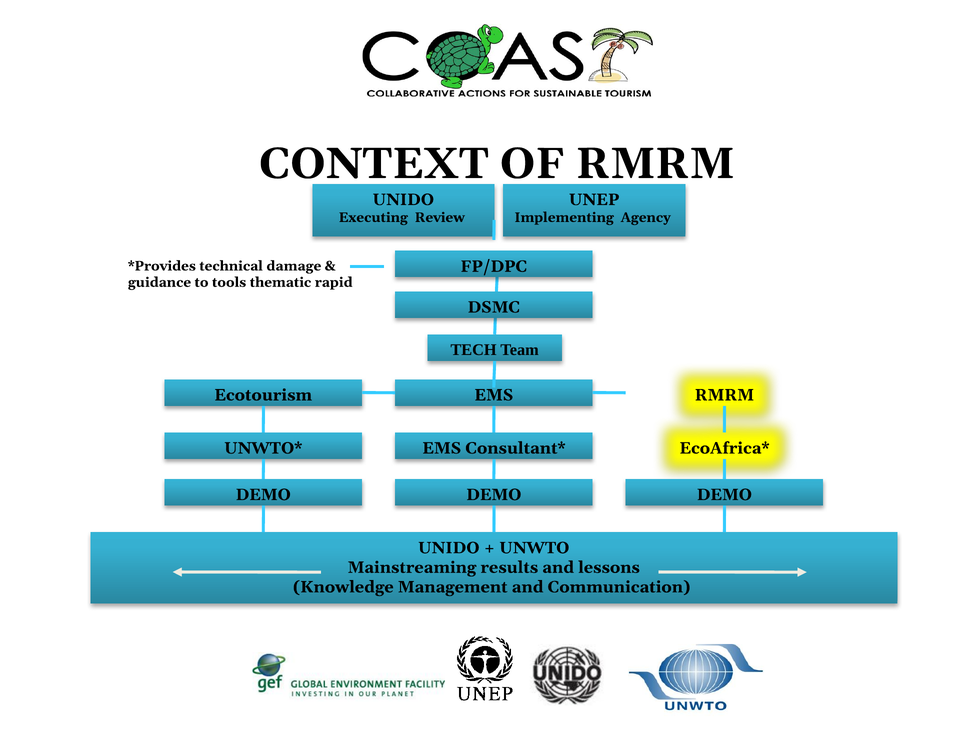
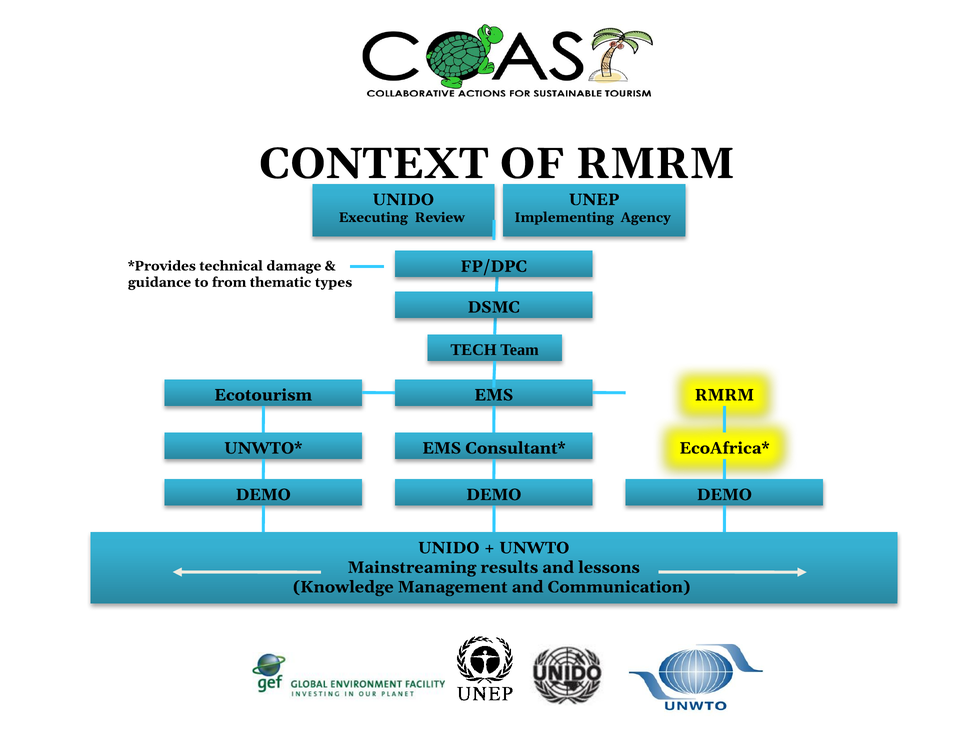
tools: tools -> from (229, 282)
rapid: rapid -> types (334, 282)
